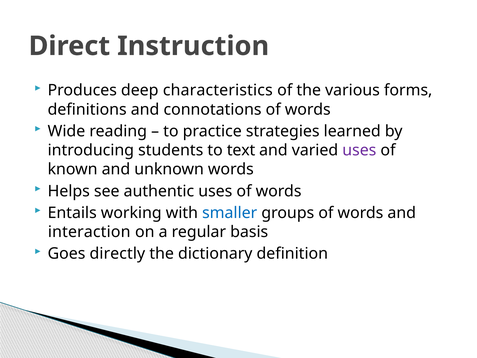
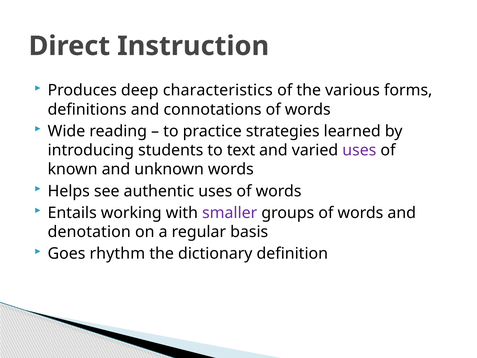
smaller colour: blue -> purple (230, 213)
interaction: interaction -> denotation (89, 232)
directly: directly -> rhythm (117, 254)
